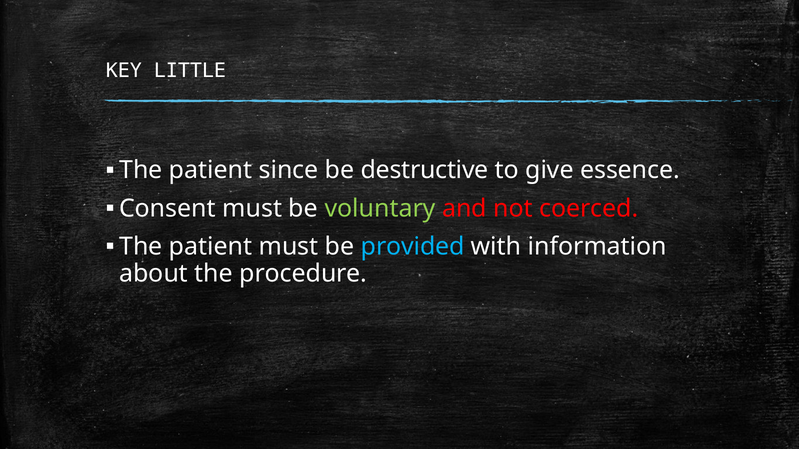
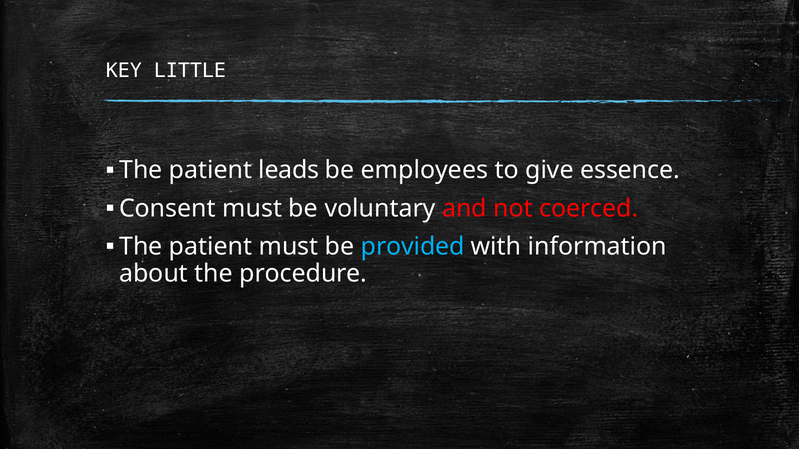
since: since -> leads (289, 170)
destructive: destructive -> employees (424, 170)
voluntary colour: light green -> white (380, 209)
